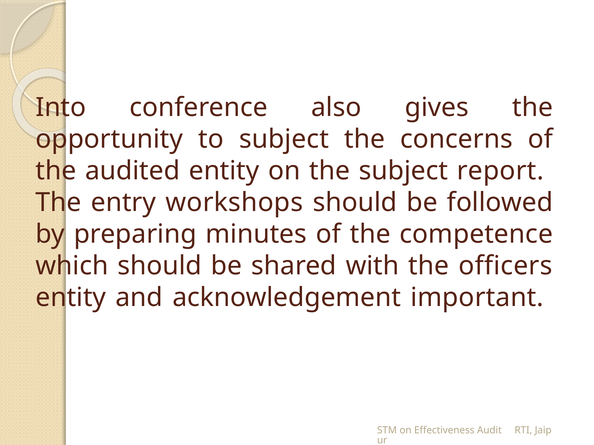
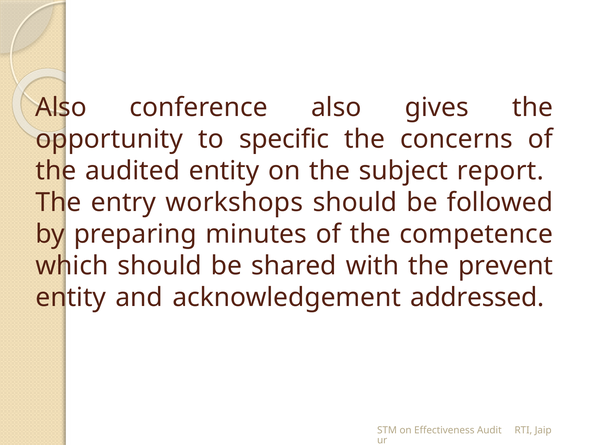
Into: Into -> Also (61, 108)
to subject: subject -> specific (284, 139)
officers: officers -> prevent (506, 266)
important: important -> addressed (477, 298)
